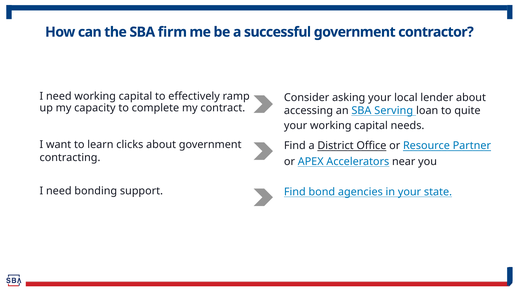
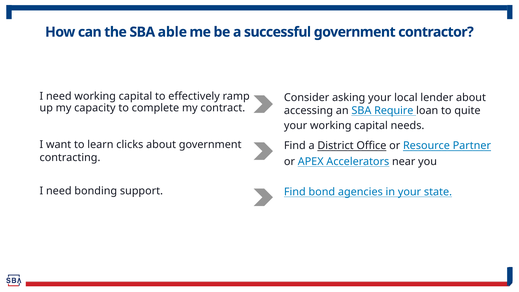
firm: firm -> able (172, 32)
Serving: Serving -> Require (394, 111)
